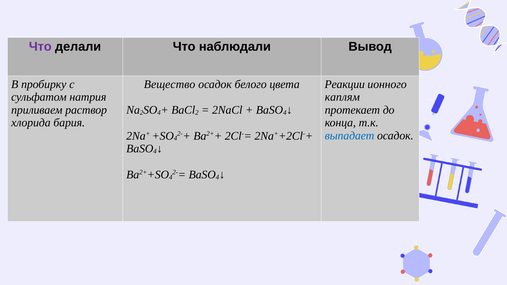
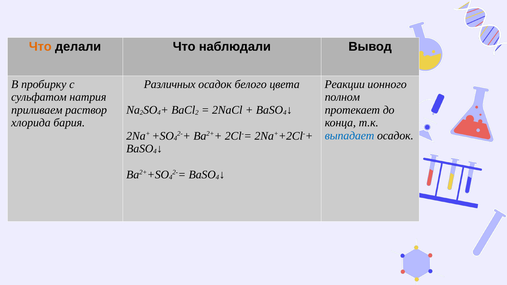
Что colour: purple -> orange (40, 47)
Вещество: Вещество -> Различных (170, 84)
каплям: каплям -> полном (342, 97)
